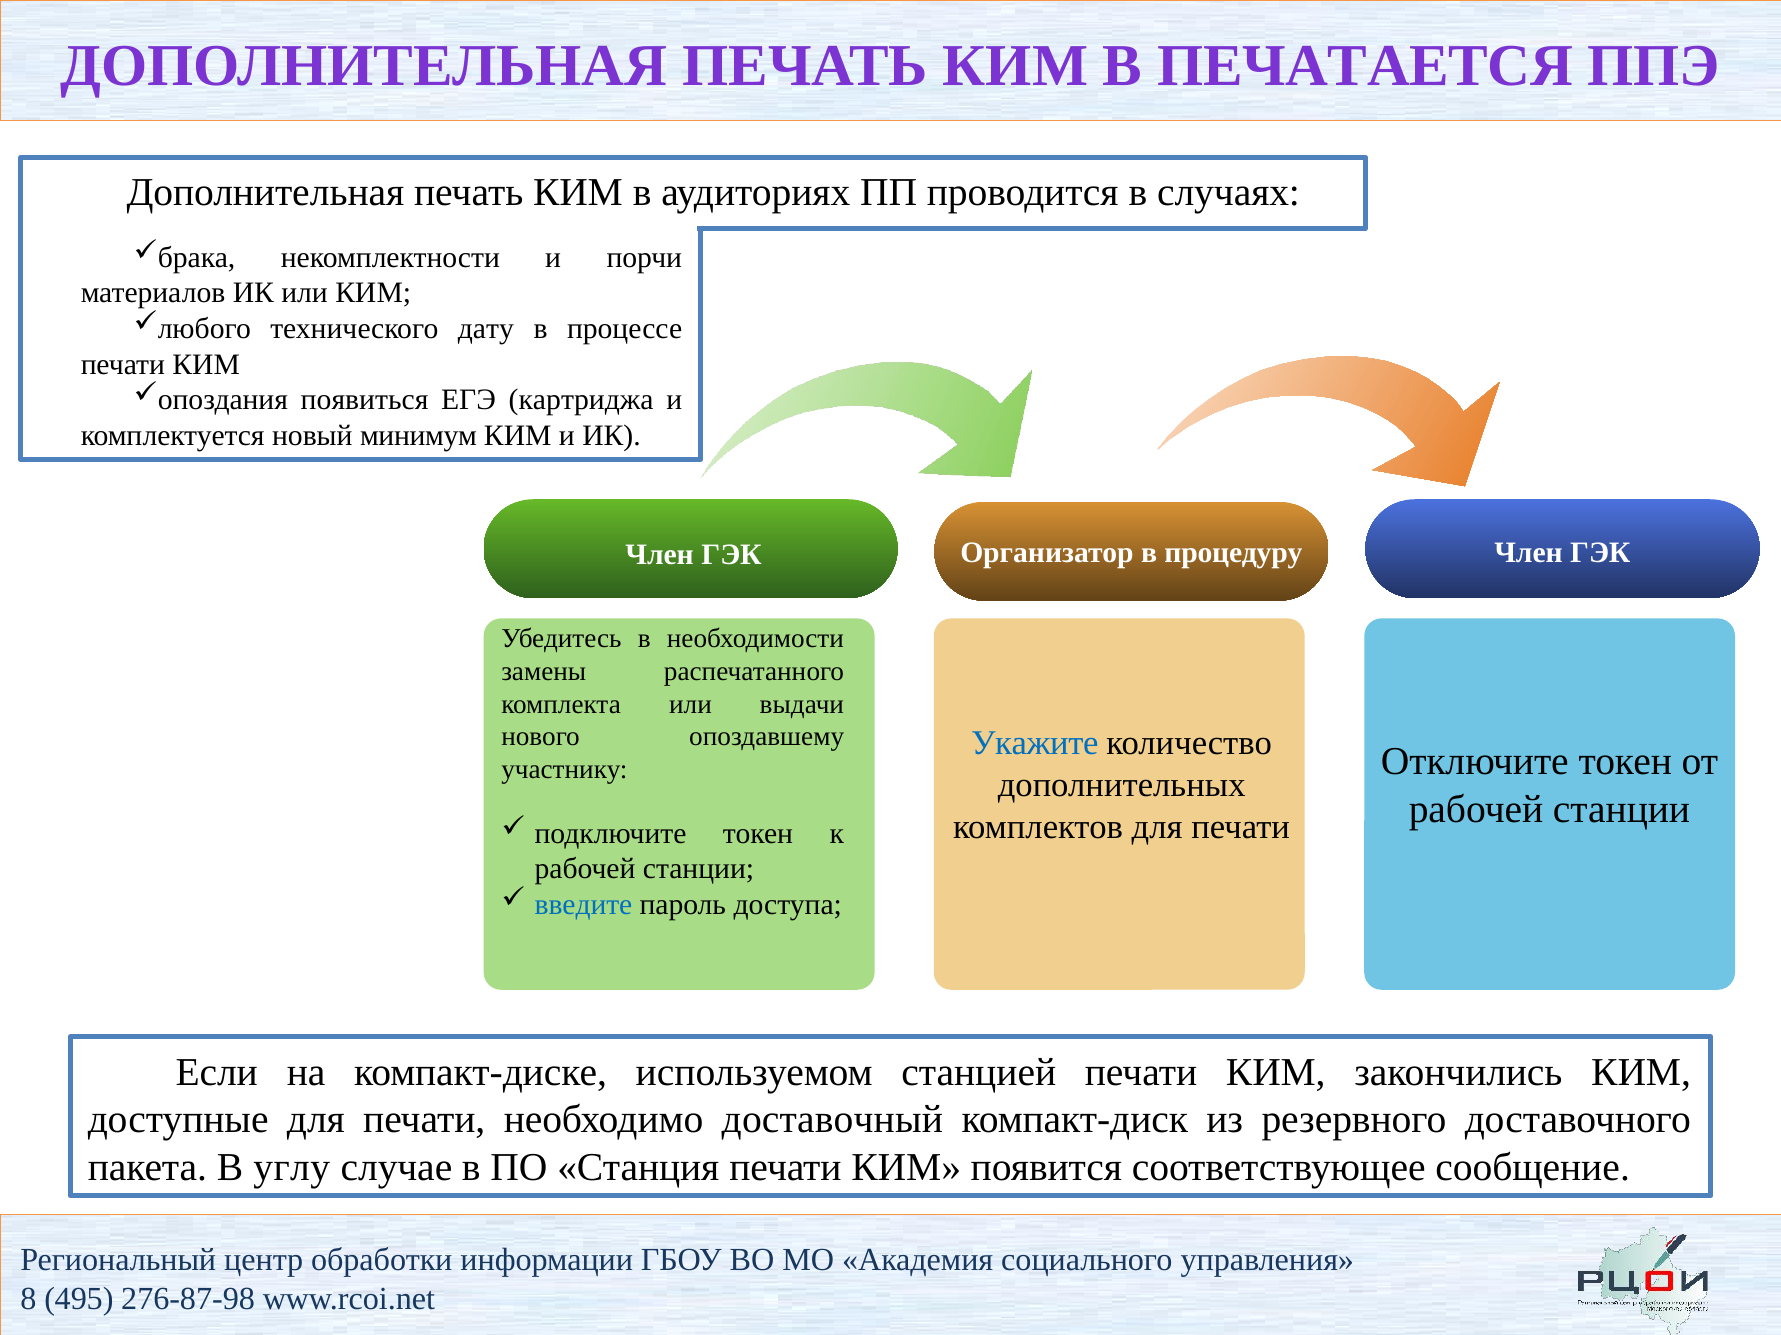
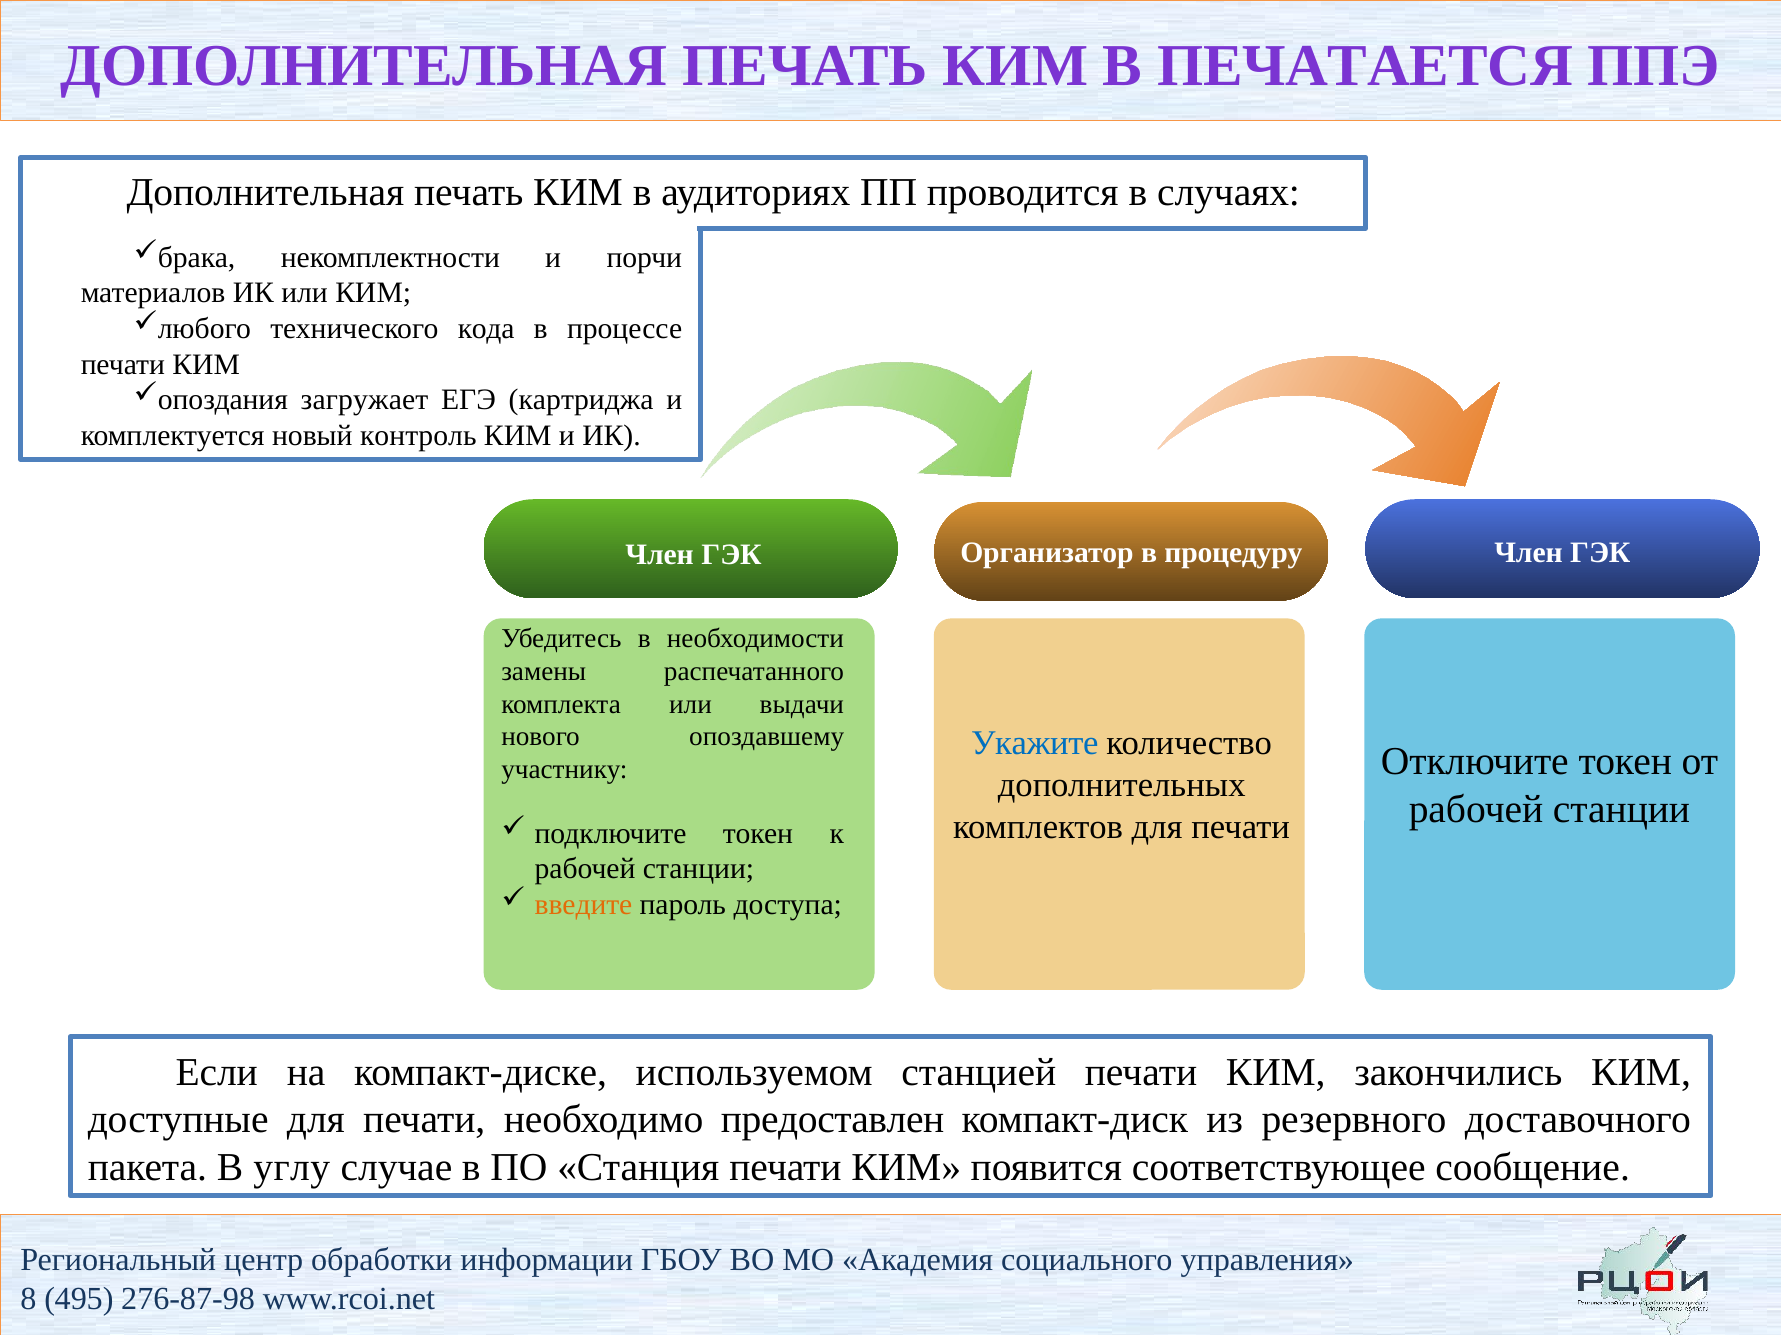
дату: дату -> кода (486, 329)
появиться: появиться -> загружает (365, 400)
минимум: минимум -> контроль (418, 436)
введите colour: blue -> orange (584, 905)
доставочный: доставочный -> предоставлен (833, 1120)
